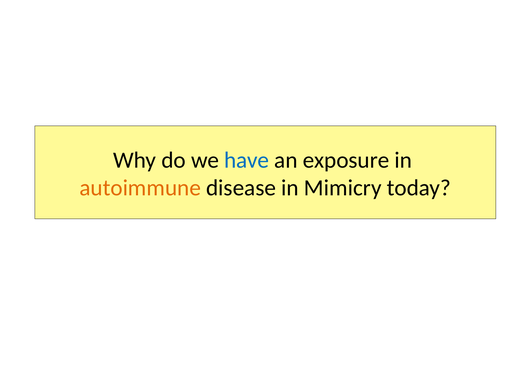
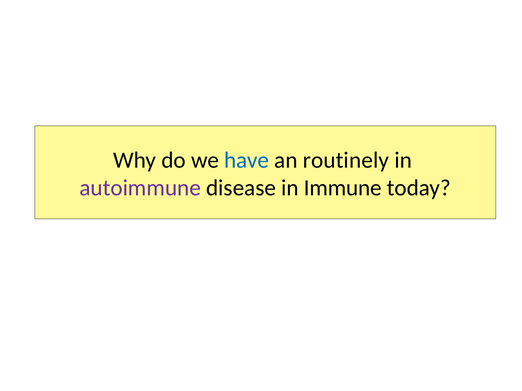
exposure: exposure -> routinely (346, 160)
autoimmune colour: orange -> purple (140, 188)
Mimicry: Mimicry -> Immune (343, 188)
